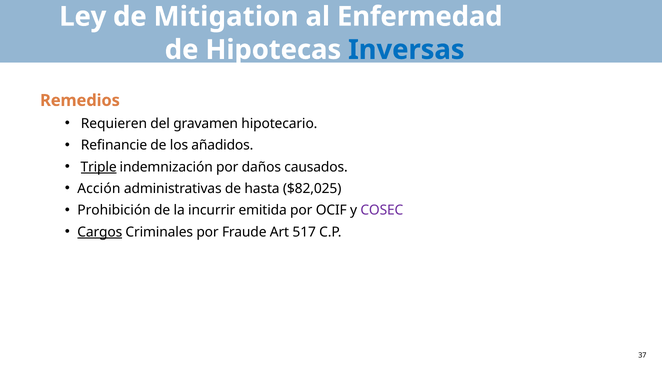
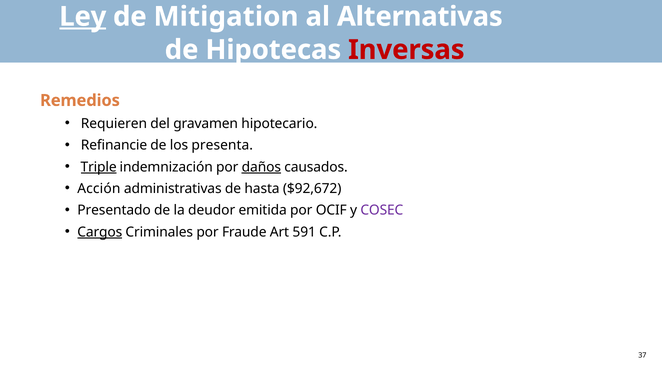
Ley underline: none -> present (83, 17)
Enfermedad: Enfermedad -> Alternativas (420, 17)
Inversas colour: blue -> red (406, 50)
añadidos: añadidos -> presenta (222, 145)
daños underline: none -> present (261, 167)
$82,025: $82,025 -> $92,672 (312, 188)
Prohibición: Prohibición -> Presentado (114, 210)
incurrir: incurrir -> deudor (212, 210)
517: 517 -> 591 (304, 232)
